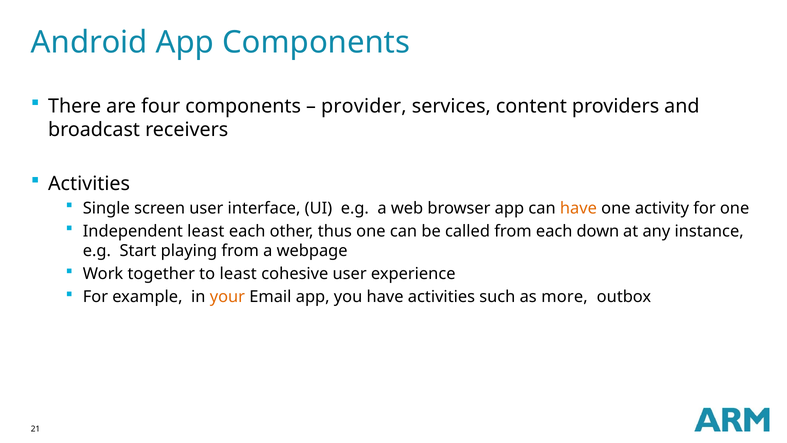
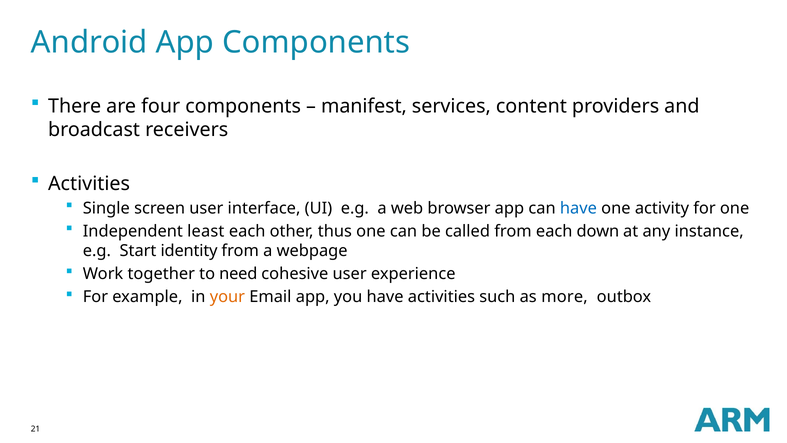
provider: provider -> manifest (364, 106)
have colour: orange -> blue (578, 208)
playing: playing -> identity (189, 251)
to least: least -> need (238, 274)
